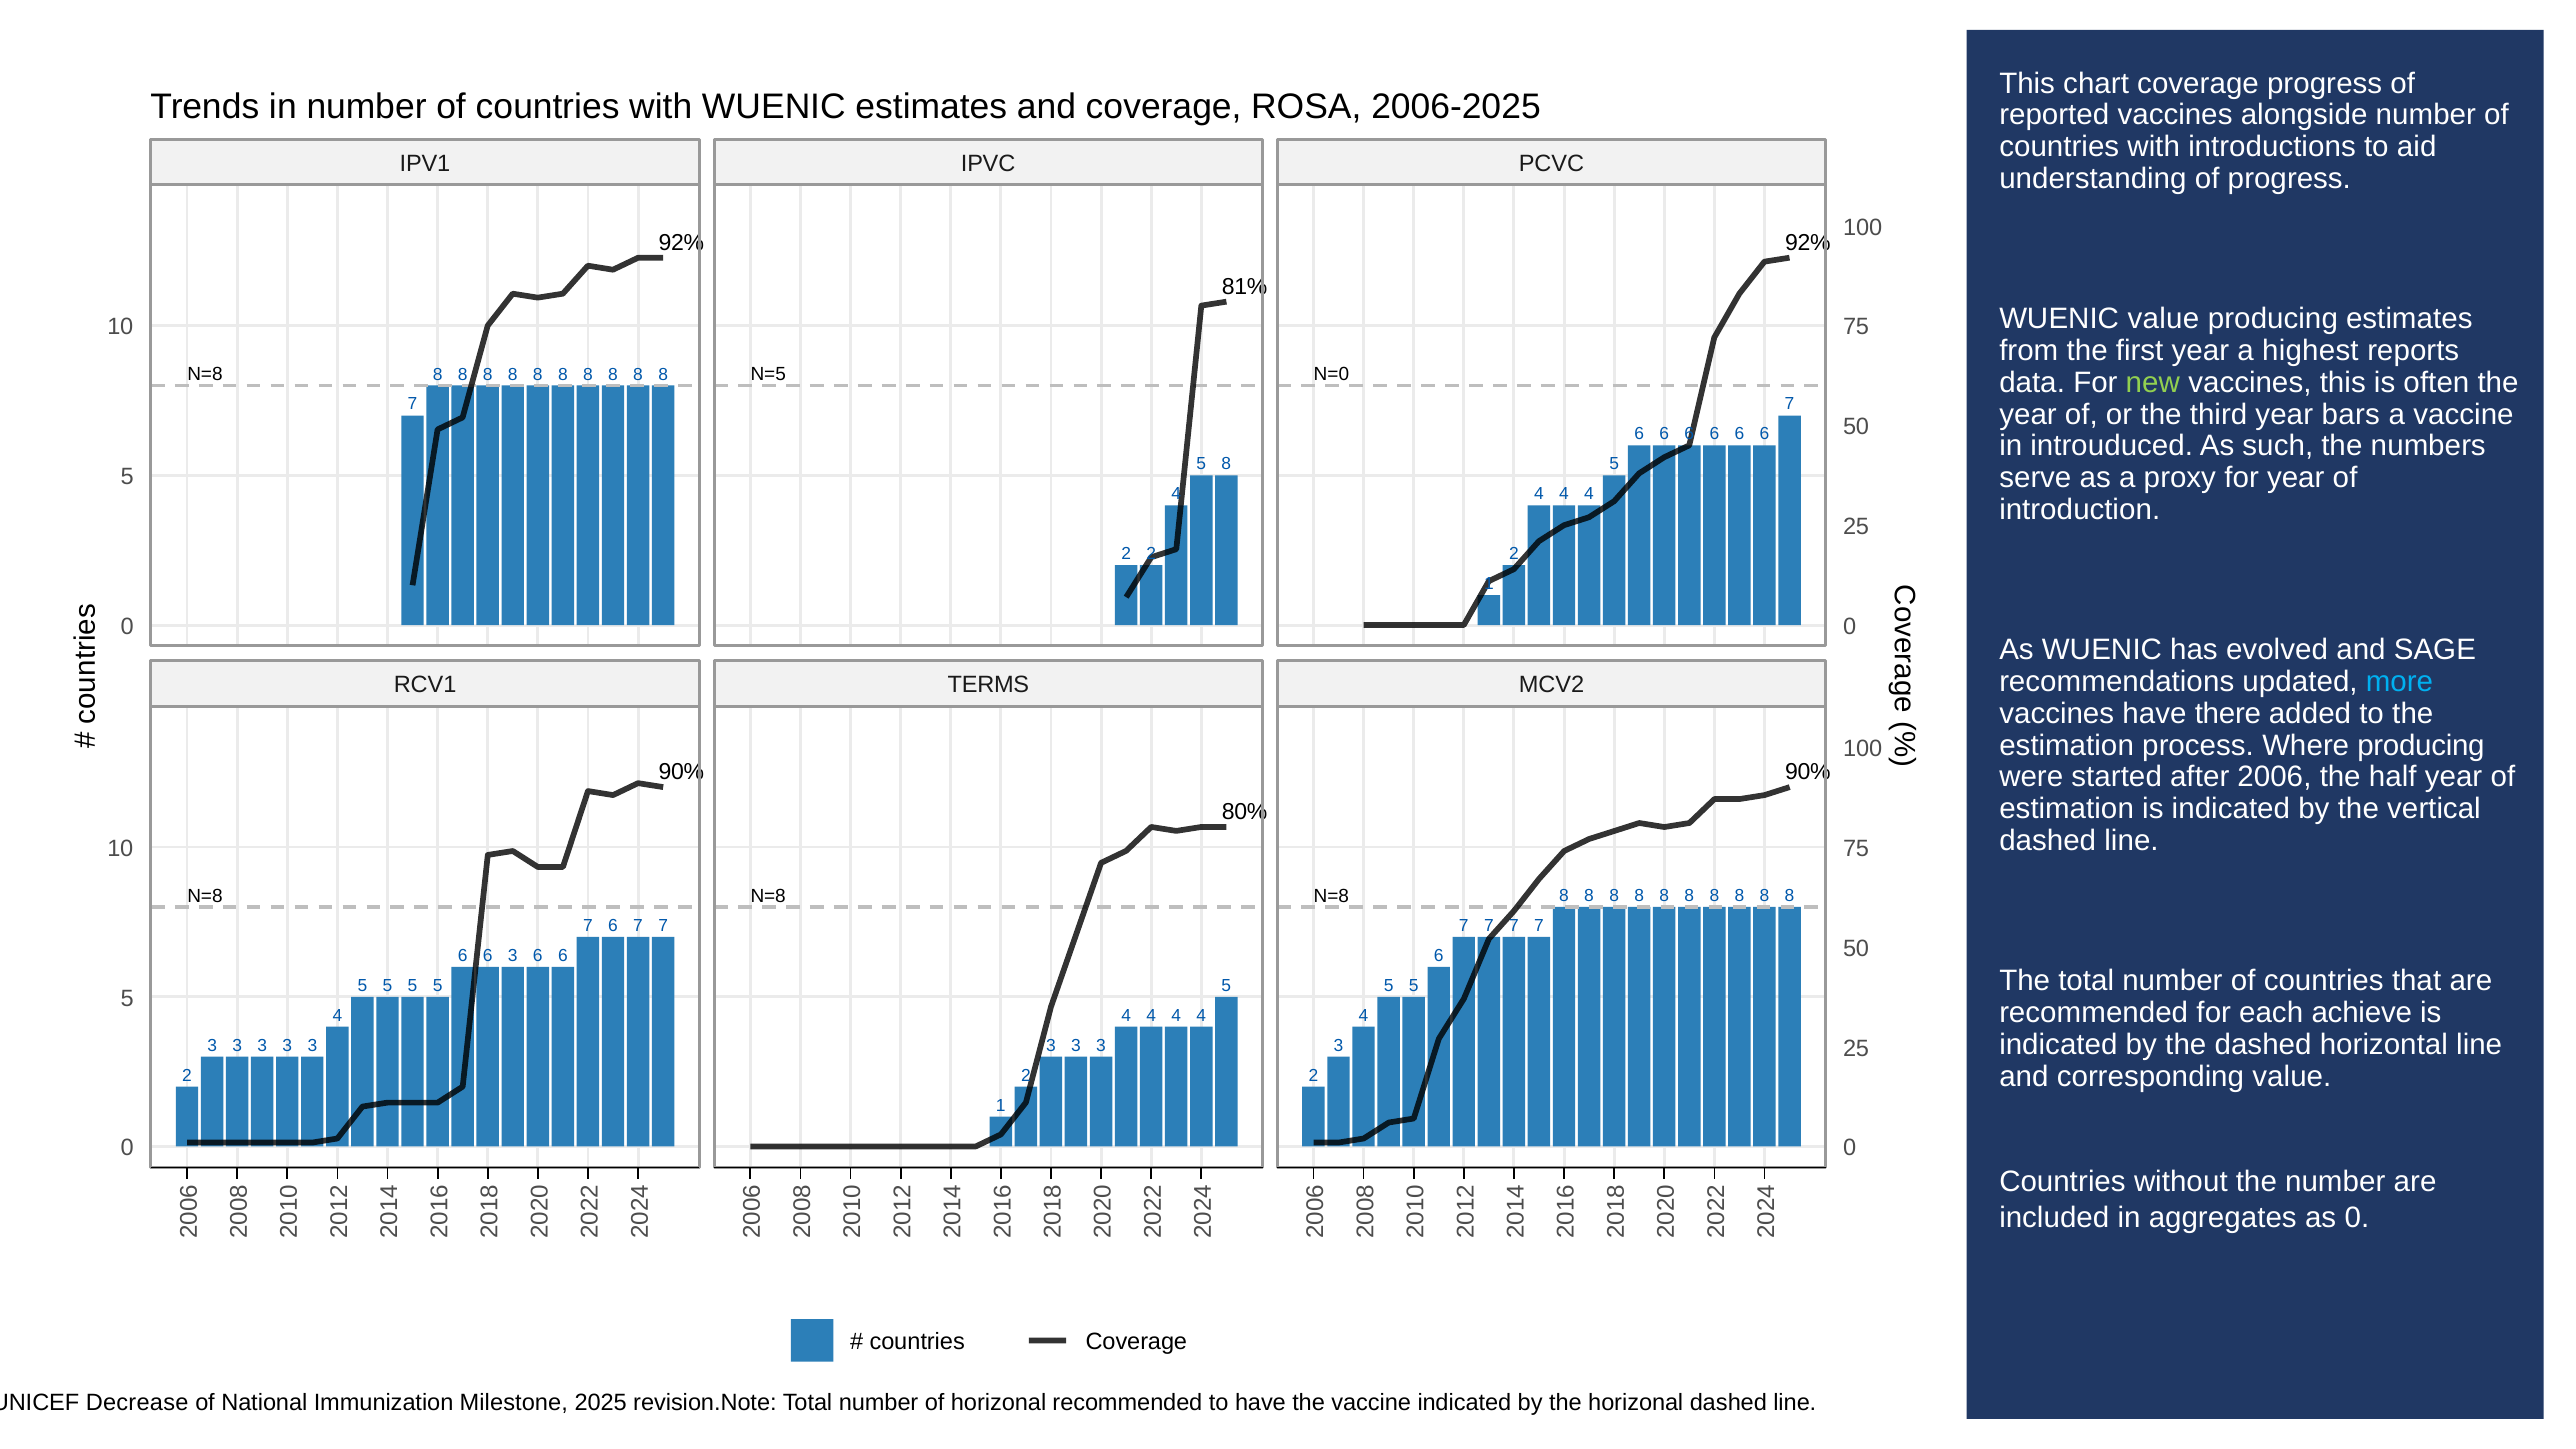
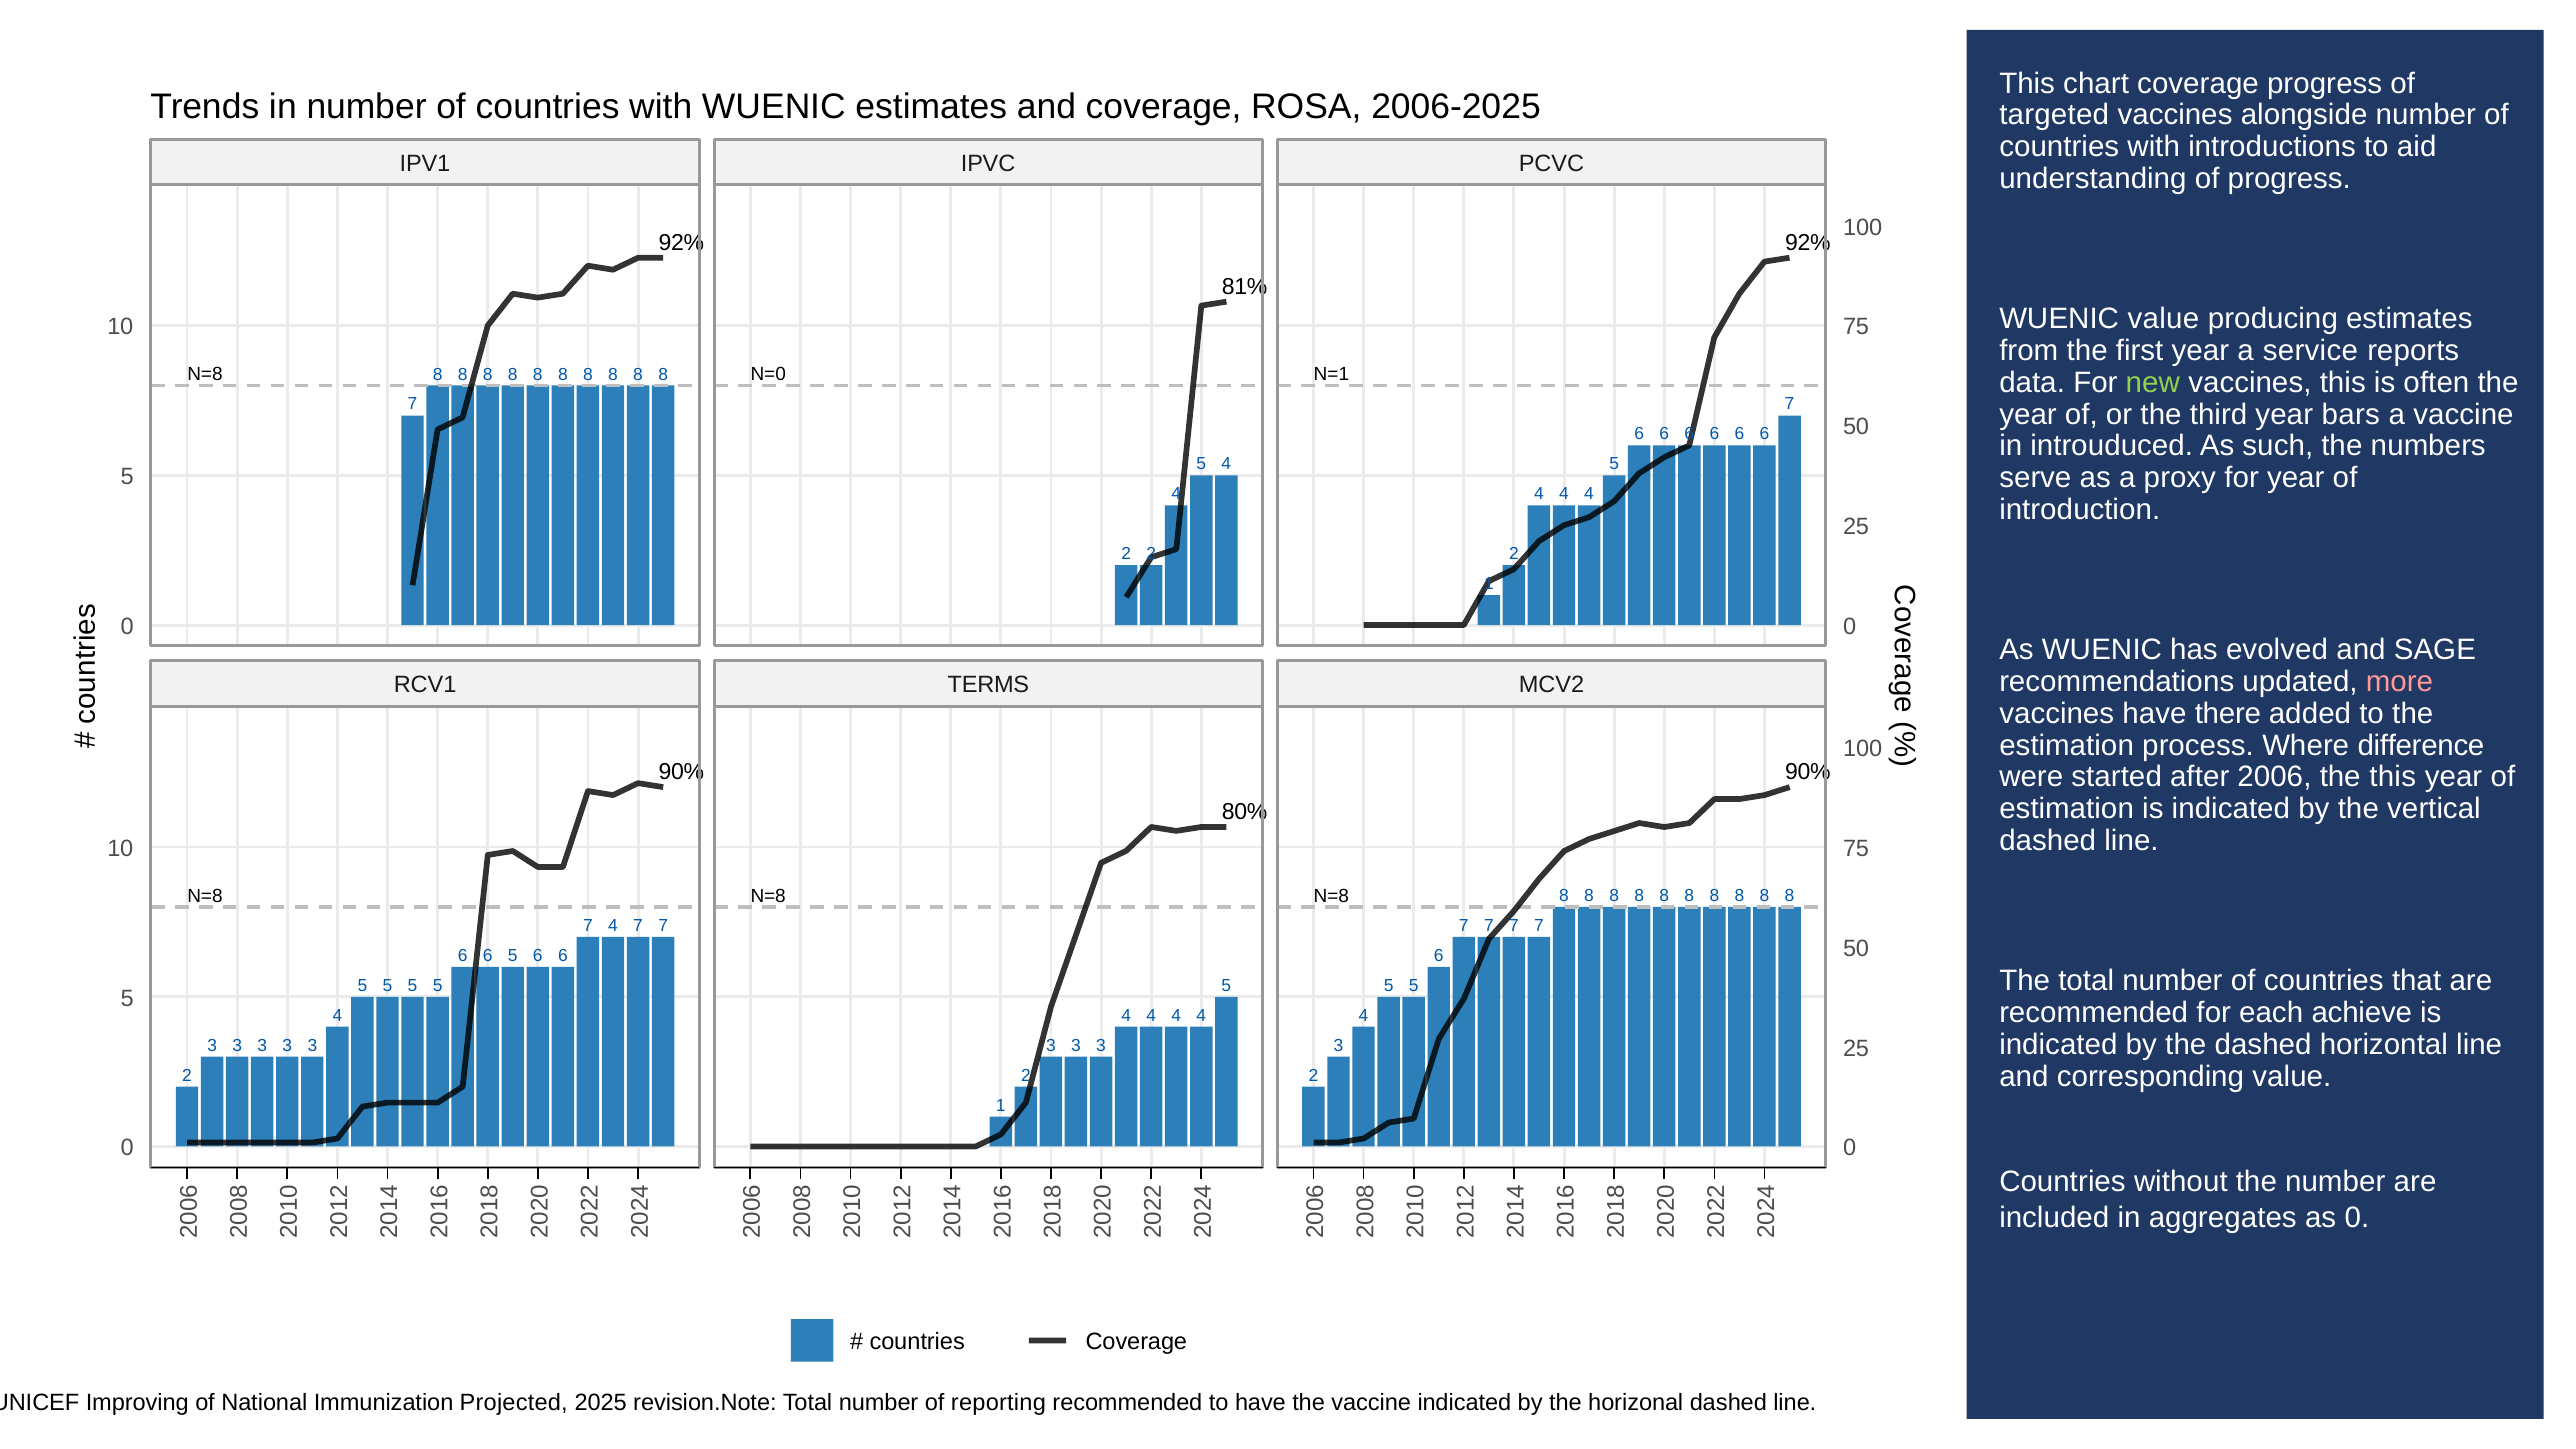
reported: reported -> targeted (2054, 115)
highest: highest -> service (2310, 351)
N=5: N=5 -> N=0 (768, 374)
N=0: N=0 -> N=1 (1331, 374)
5 8: 8 -> 4 (1226, 464)
more colour: light blue -> pink (2399, 682)
Where producing: producing -> difference (2421, 745)
the half: half -> this (2393, 777)
7 6: 6 -> 4 (613, 926)
6 3: 3 -> 5 (513, 956)
Decrease: Decrease -> Improving (137, 1403)
Milestone: Milestone -> Projected (514, 1403)
of horizonal: horizonal -> reporting (998, 1403)
